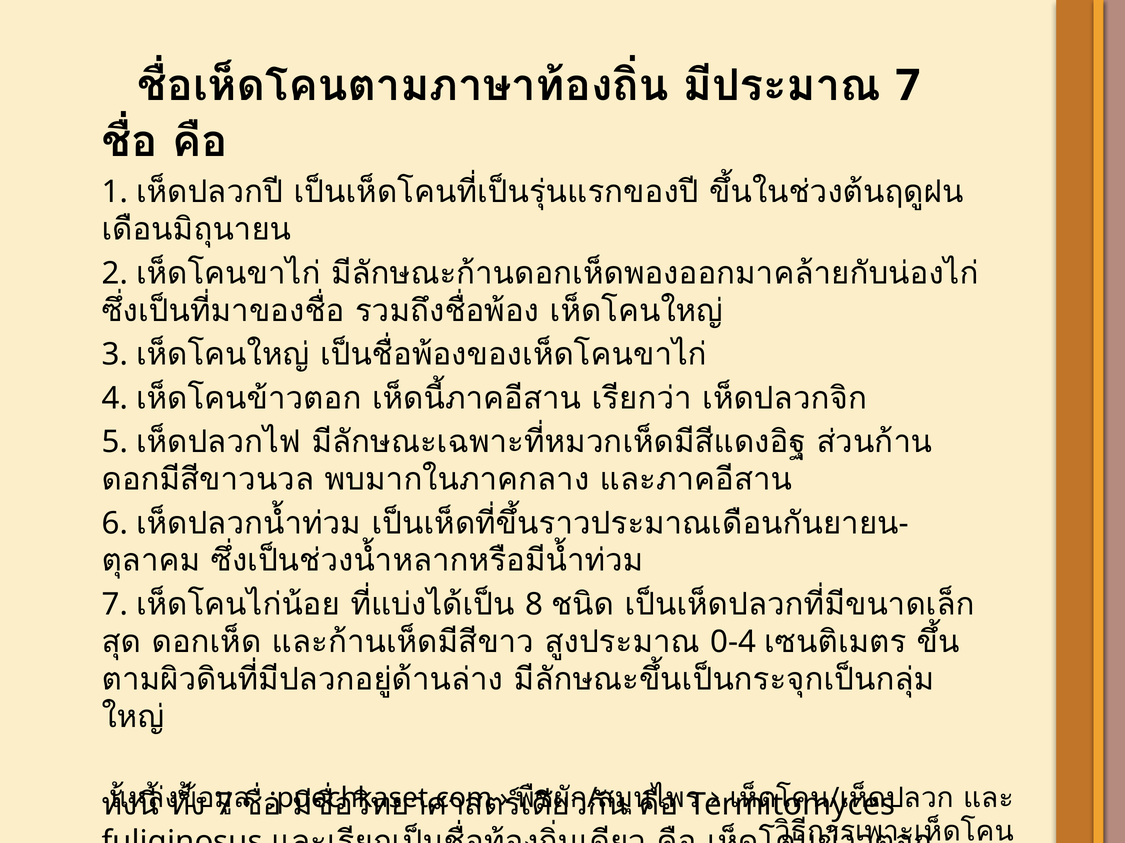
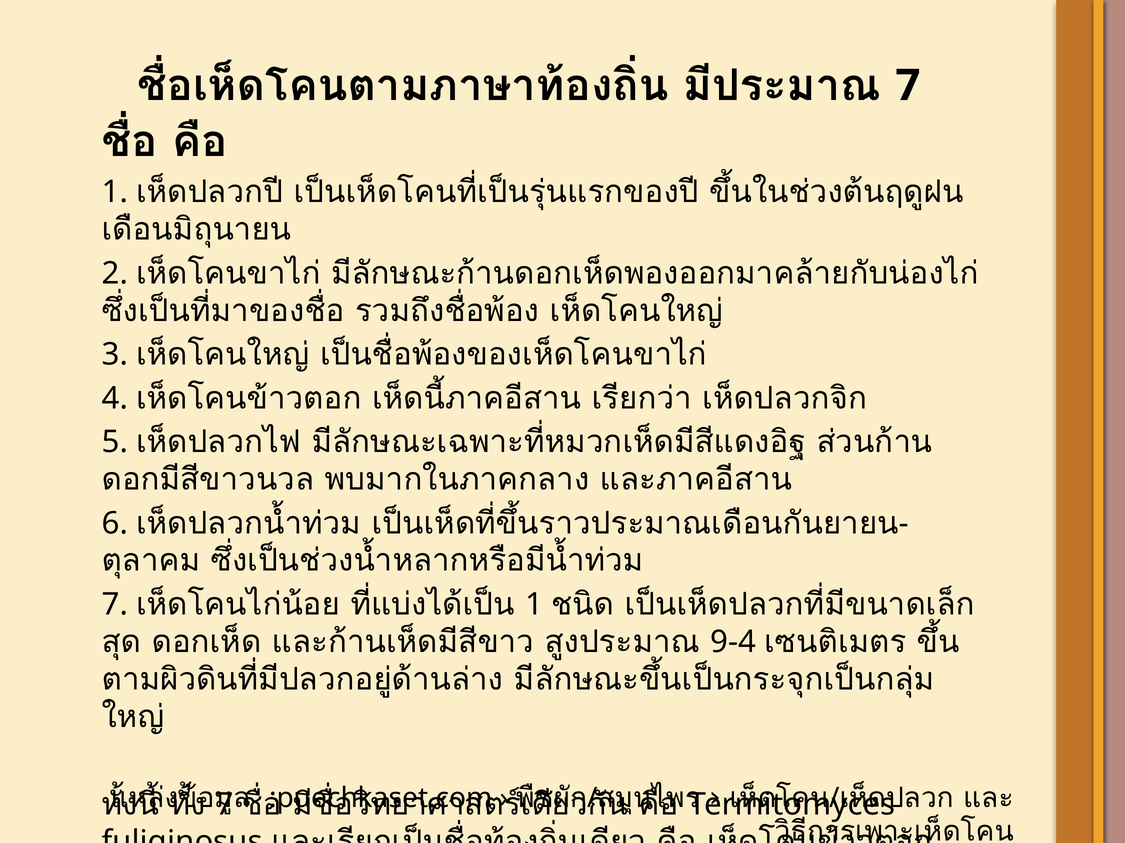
8: 8 -> 1 (534, 605)
0-4: 0-4 -> 9-4 (733, 642)
